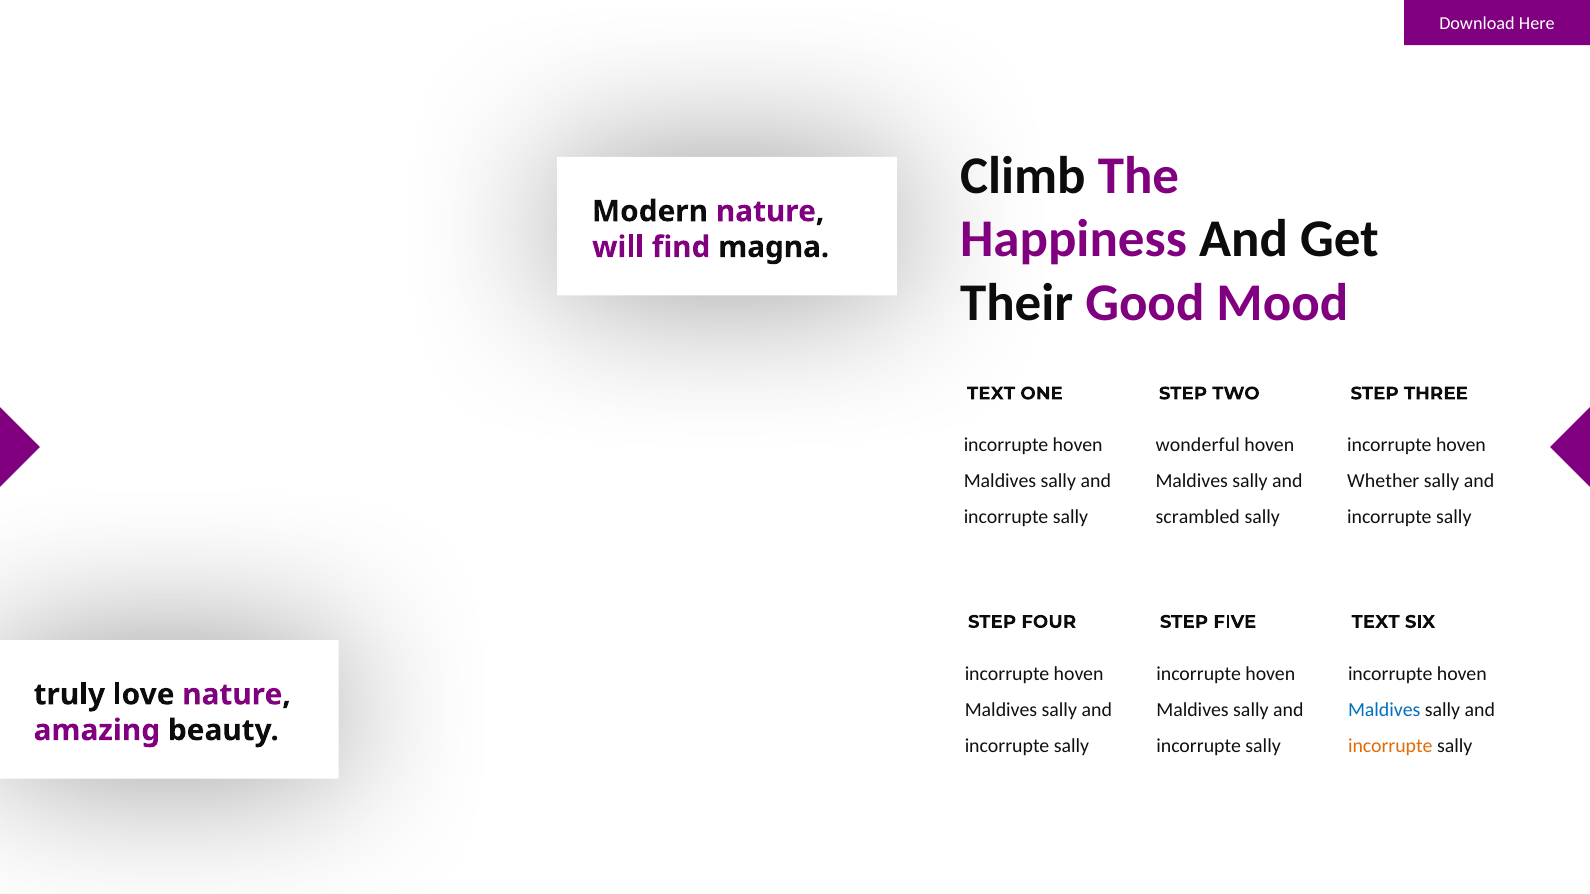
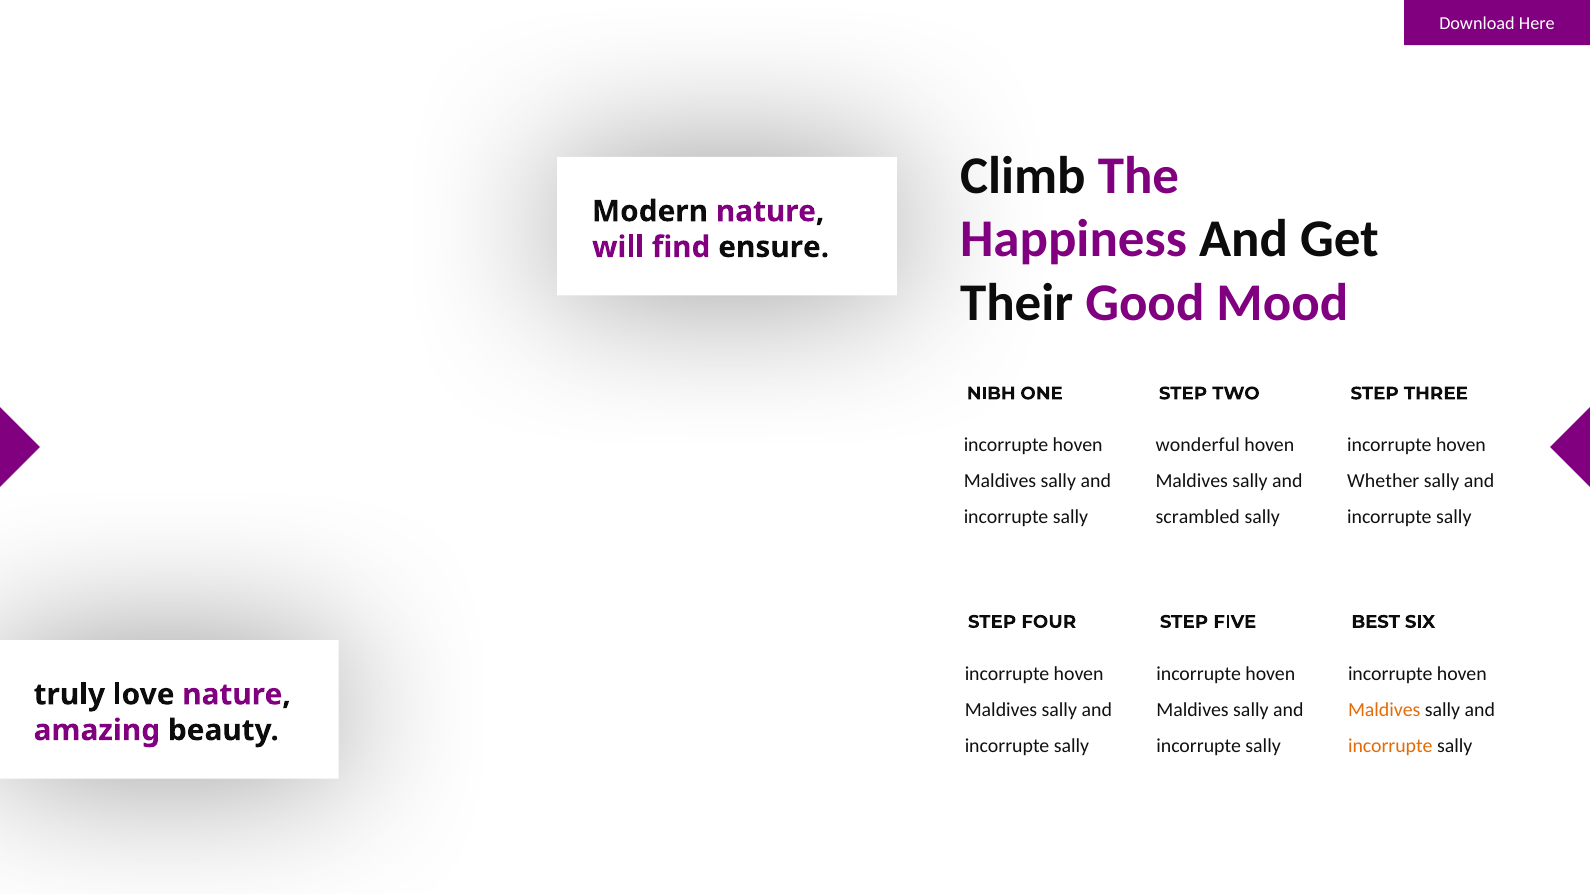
magna: magna -> ensure (774, 247)
TEXT: TEXT -> NIBH (991, 394)
TEXT: TEXT -> BEST (1376, 622)
Maldives colour: blue -> orange (1384, 710)
